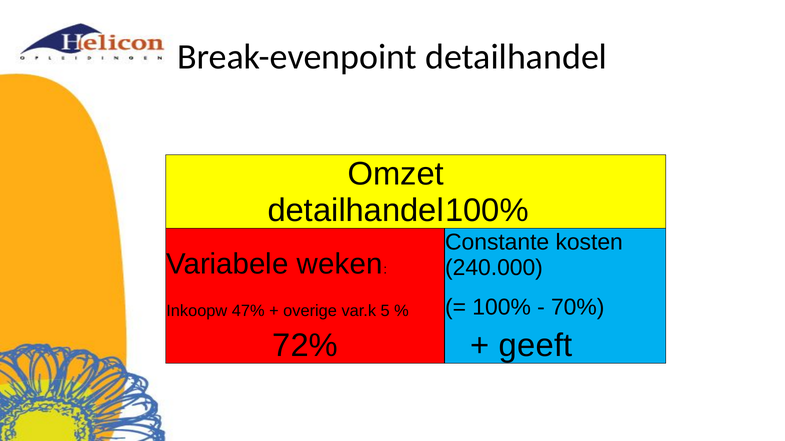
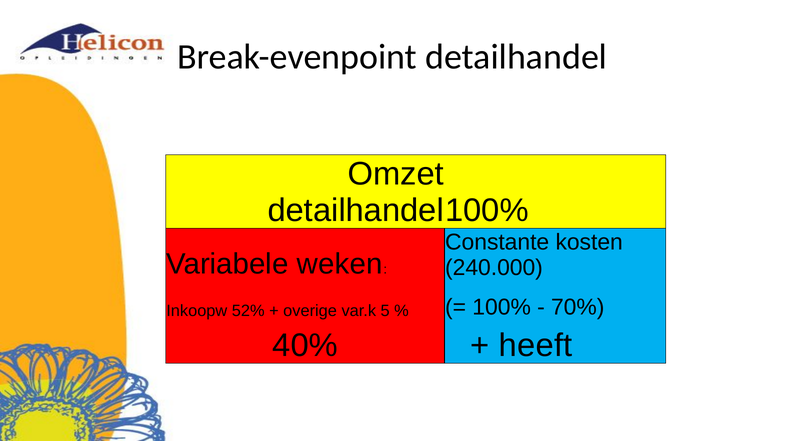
47%: 47% -> 52% (248, 311)
72%: 72% -> 40% (305, 346)
geeft: geeft -> heeft (536, 346)
